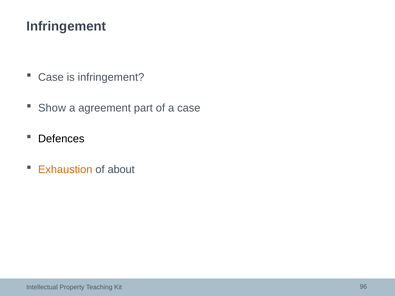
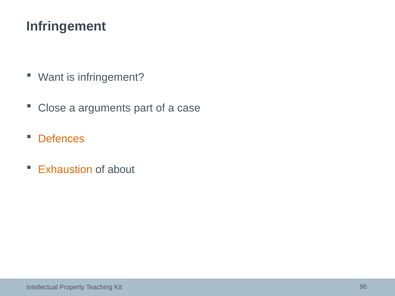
Case: Case -> Want (51, 77)
Show: Show -> Close (52, 108)
agreement: agreement -> arguments (105, 108)
Defences colour: black -> orange (61, 139)
